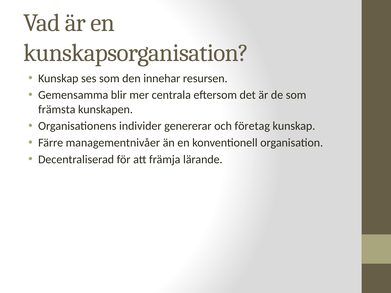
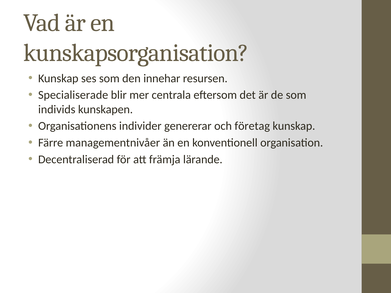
Gemensamma: Gemensamma -> Specialiserade (73, 95)
främsta: främsta -> individs (57, 109)
